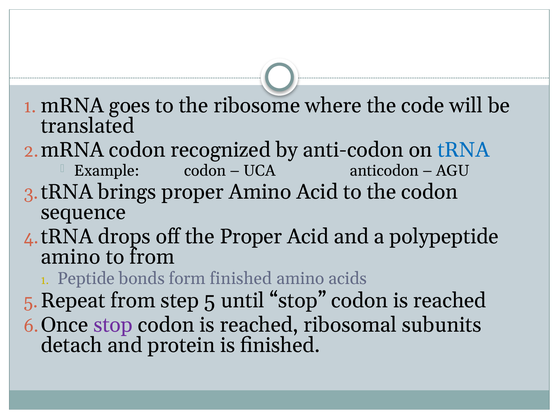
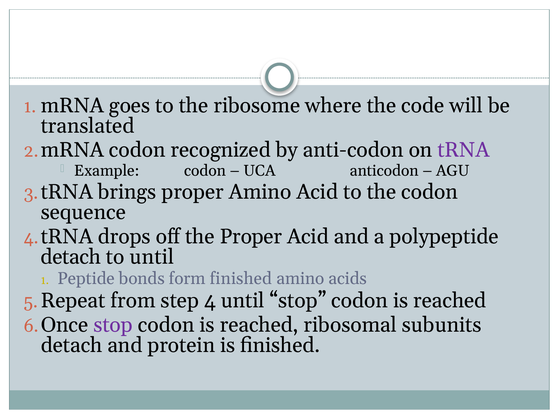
tRNA colour: blue -> purple (463, 150)
amino: amino -> detach (71, 257)
to from: from -> until (152, 257)
step 5: 5 -> 4 (210, 301)
